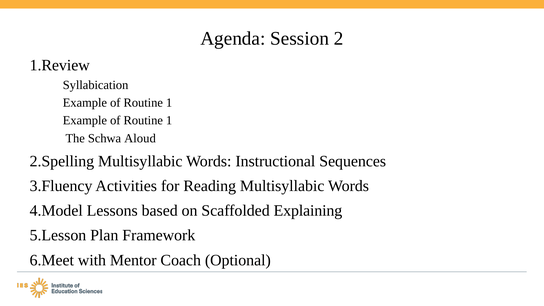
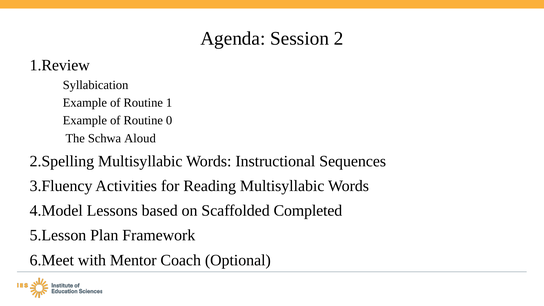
1: 1 -> 0 (169, 121)
Explaining: Explaining -> Completed (308, 211)
